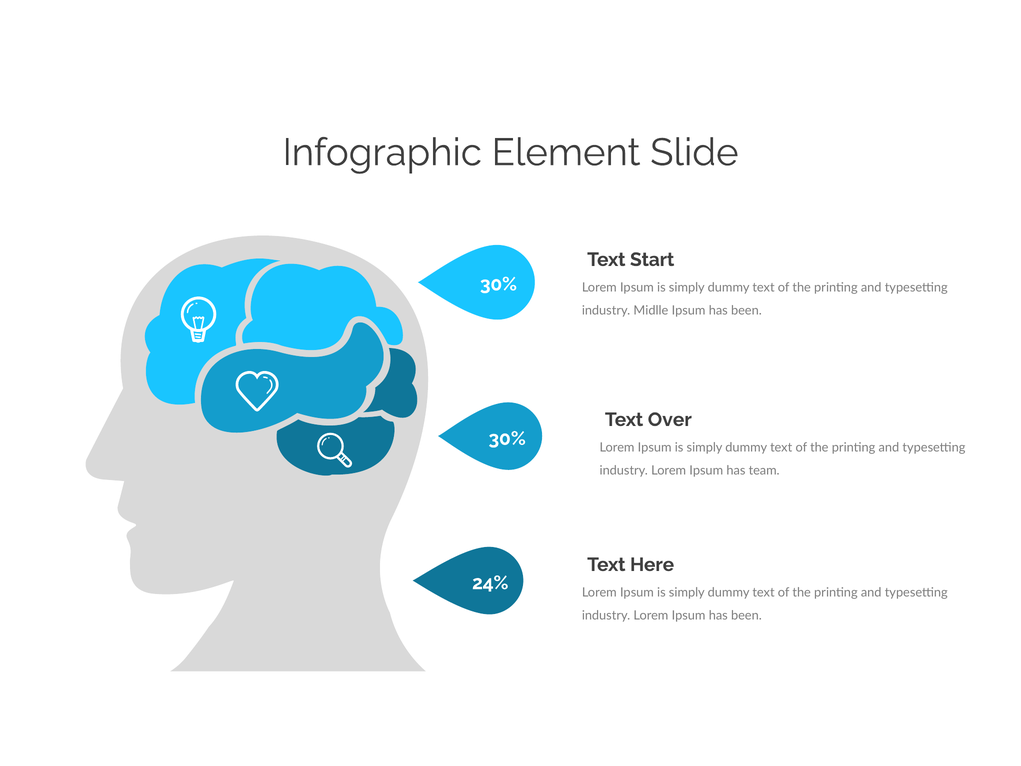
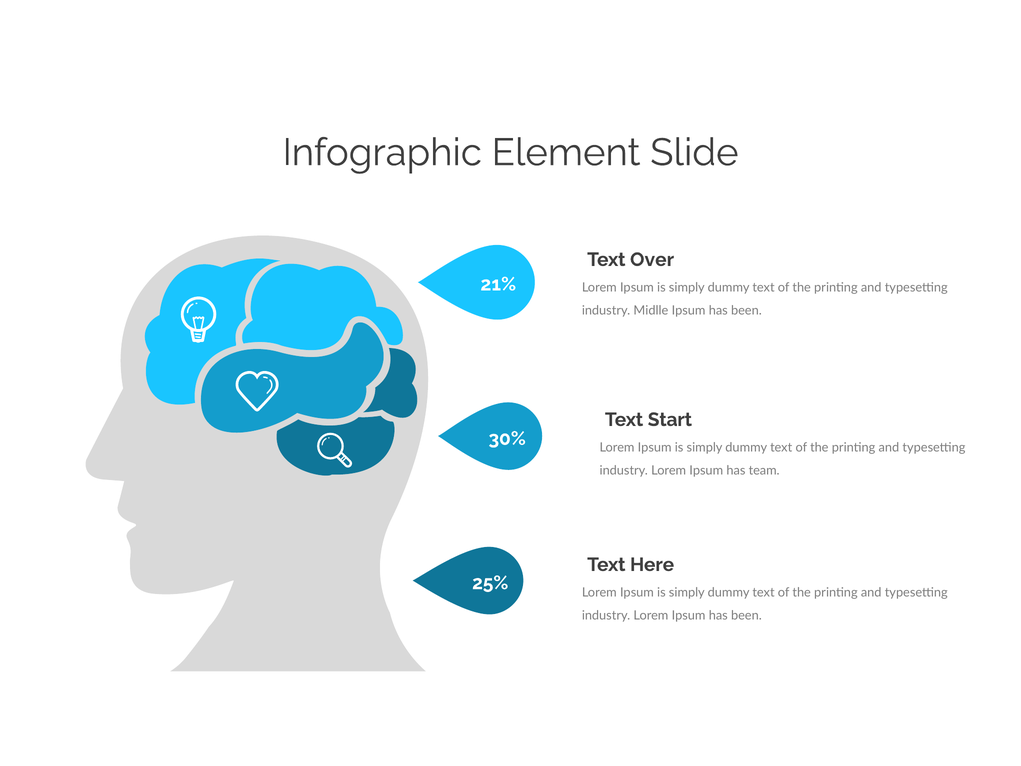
Start: Start -> Over (652, 260)
30%: 30% -> 21% (498, 284)
Over: Over -> Start (670, 420)
24%: 24% -> 25% (490, 583)
